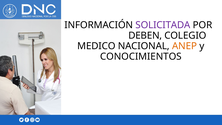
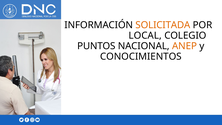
SOLICITADA colour: purple -> orange (163, 25)
DEBEN: DEBEN -> LOCAL (145, 35)
MEDICO: MEDICO -> PUNTOS (96, 46)
